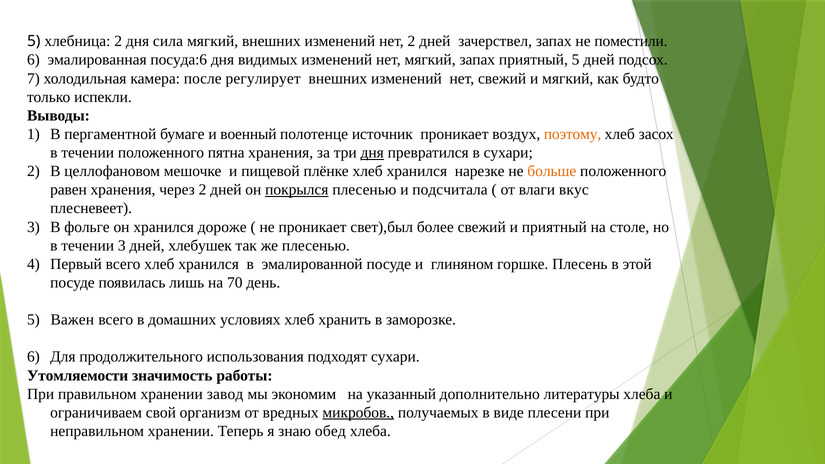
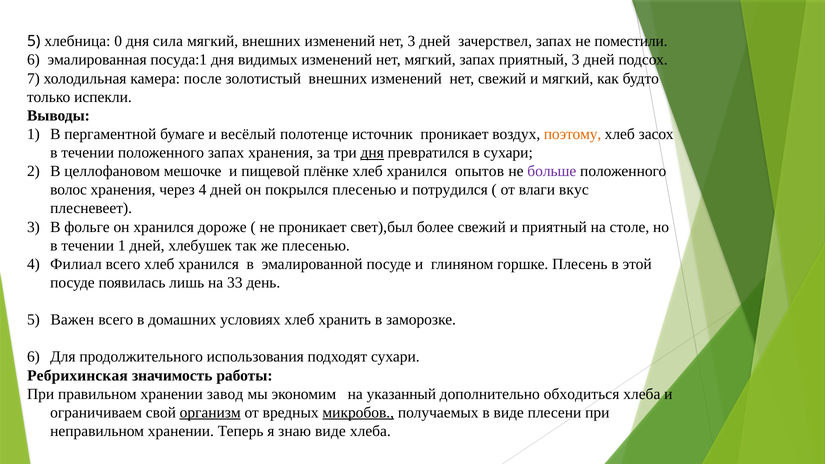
хлебница 2: 2 -> 0 (118, 41)
нет 2: 2 -> 3 (411, 41)
посуда:6: посуда:6 -> посуда:1 (179, 60)
приятный 5: 5 -> 3 (576, 60)
регулирует: регулирует -> золотистый (263, 78)
военный: военный -> весёлый (248, 134)
положенного пятна: пятна -> запах (226, 153)
нарезке: нарезке -> опытов (480, 171)
больше colour: orange -> purple (552, 171)
равен: равен -> волос (69, 190)
через 2: 2 -> 4 (203, 190)
покрылся underline: present -> none (297, 190)
подсчитала: подсчитала -> потрудился (450, 190)
течении 3: 3 -> 1 (122, 246)
Первый: Первый -> Филиал (76, 264)
70: 70 -> 33 (235, 283)
Утомляемости: Утомляемости -> Ребрихинская (77, 375)
литературы: литературы -> обходиться (582, 394)
организм underline: none -> present (210, 413)
знаю обед: обед -> виде (330, 431)
